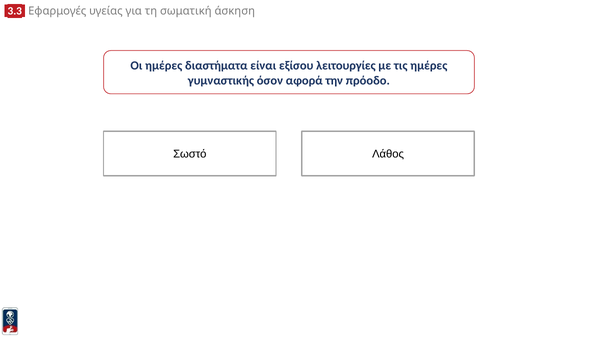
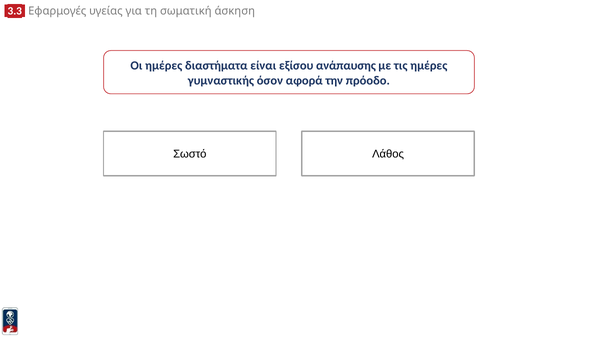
λειτουργίες: λειτουργίες -> ανάπαυσης (346, 66)
